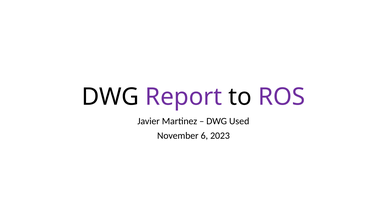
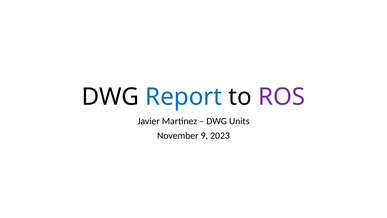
Report colour: purple -> blue (184, 97)
Used: Used -> Units (239, 121)
6: 6 -> 9 (204, 135)
